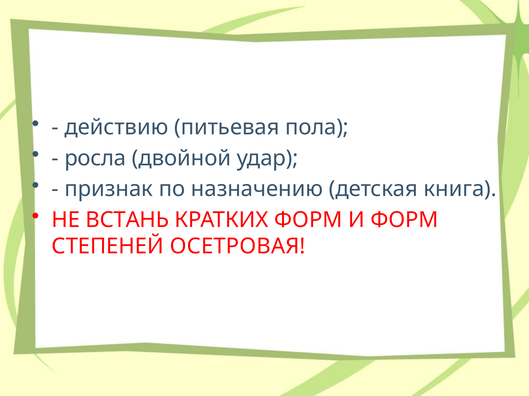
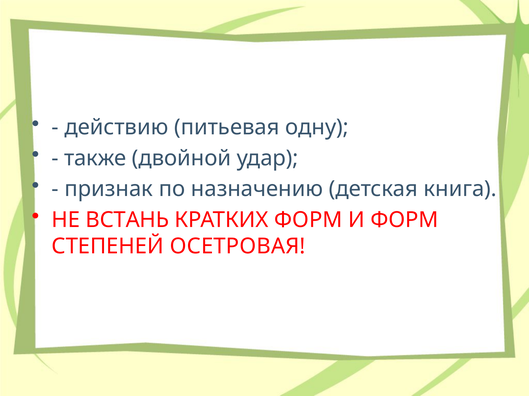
пола: пола -> одну (317, 128)
росла: росла -> также (95, 158)
